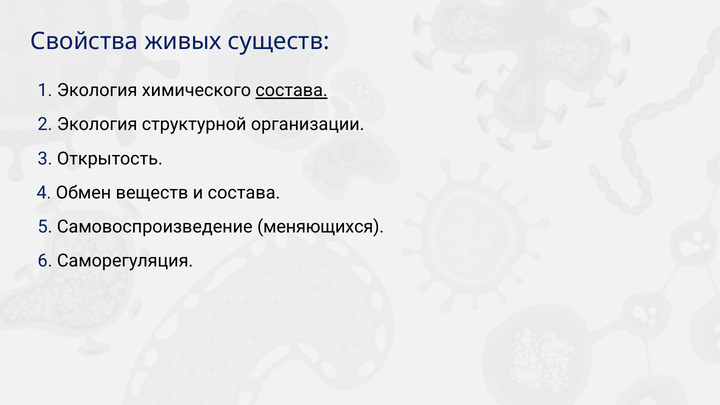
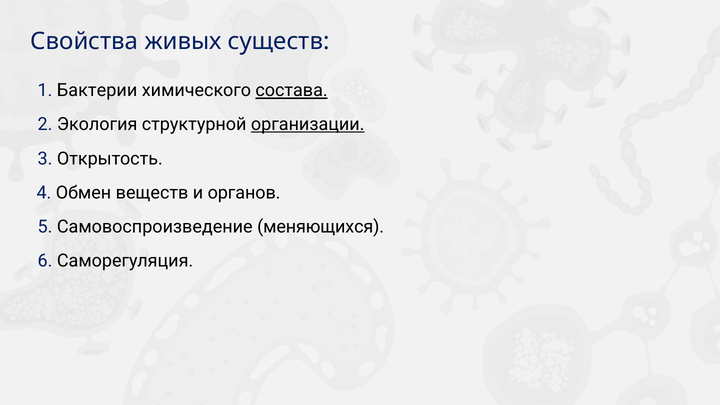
1 Экология: Экология -> Бактерии (97, 91)
организации underline: none -> present (308, 124)
и состава: состава -> органов (244, 193)
